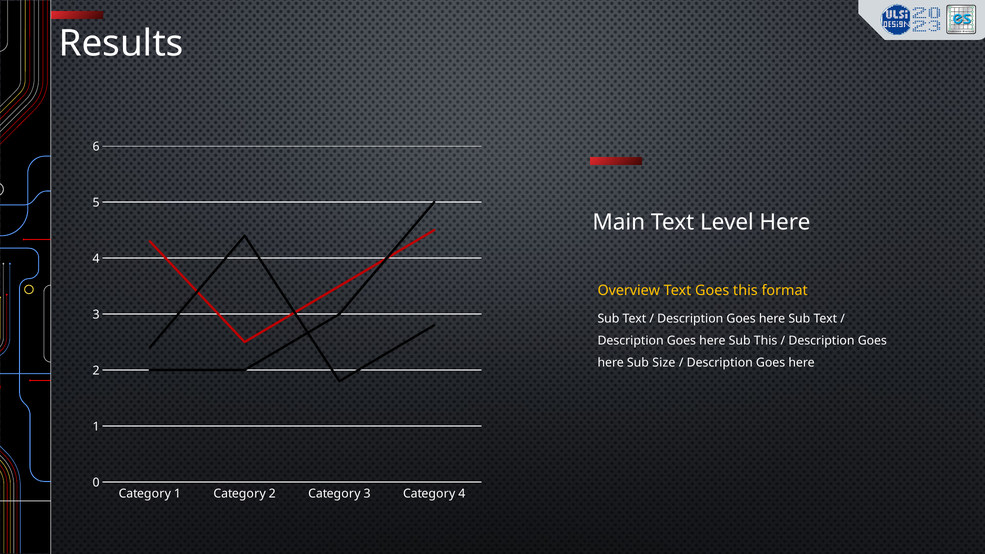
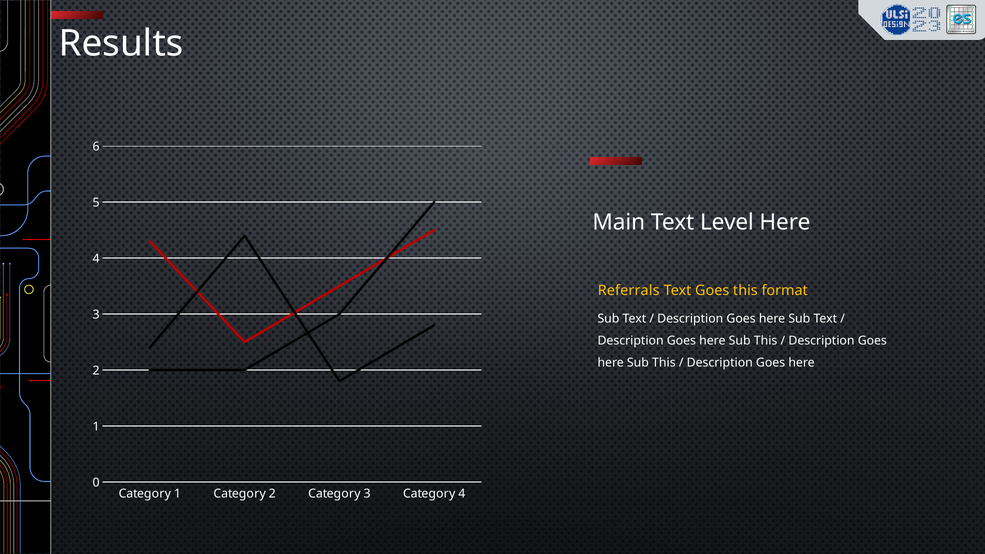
Overview: Overview -> Referrals (629, 290)
Size: Size -> This (664, 363)
